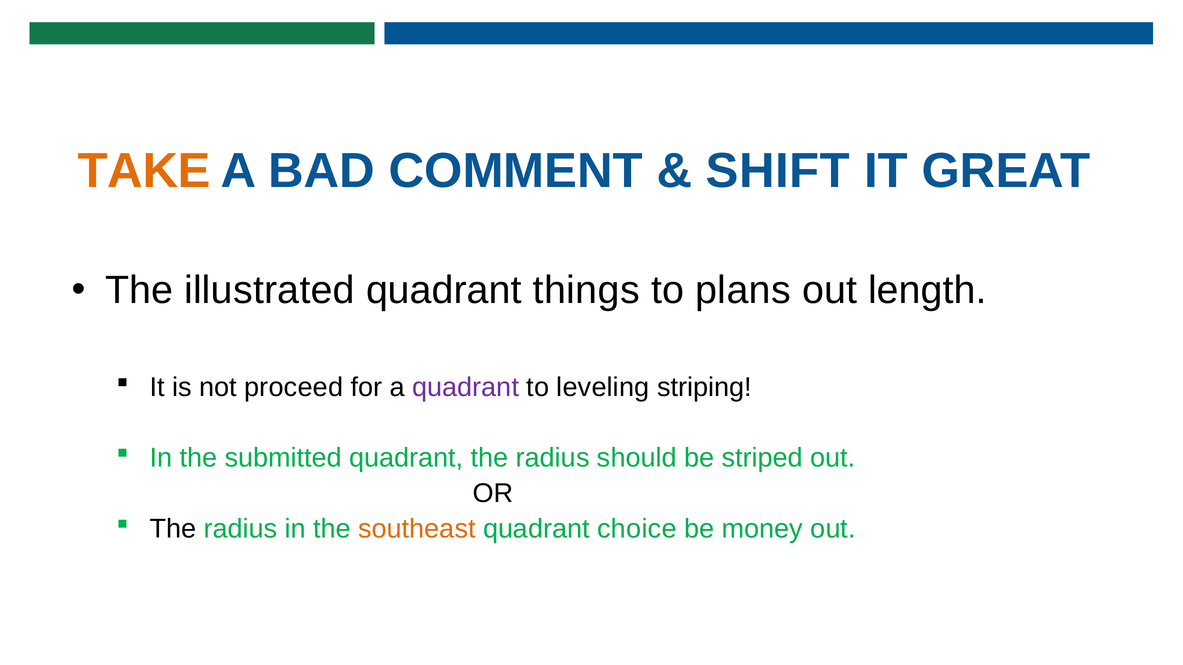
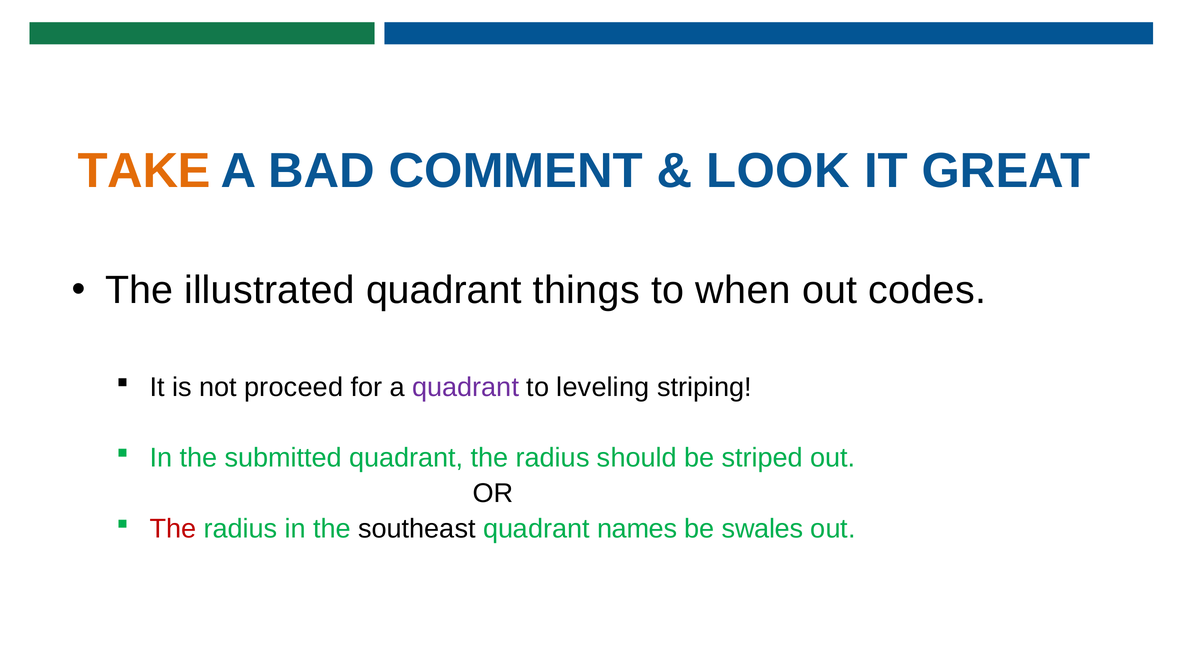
SHIFT: SHIFT -> LOOK (778, 171)
plans: plans -> when (743, 290)
length: length -> codes (927, 290)
The colour: black -> red (173, 529)
southeast colour: orange -> black (417, 529)
choice: choice -> names (637, 529)
money: money -> swales (763, 529)
